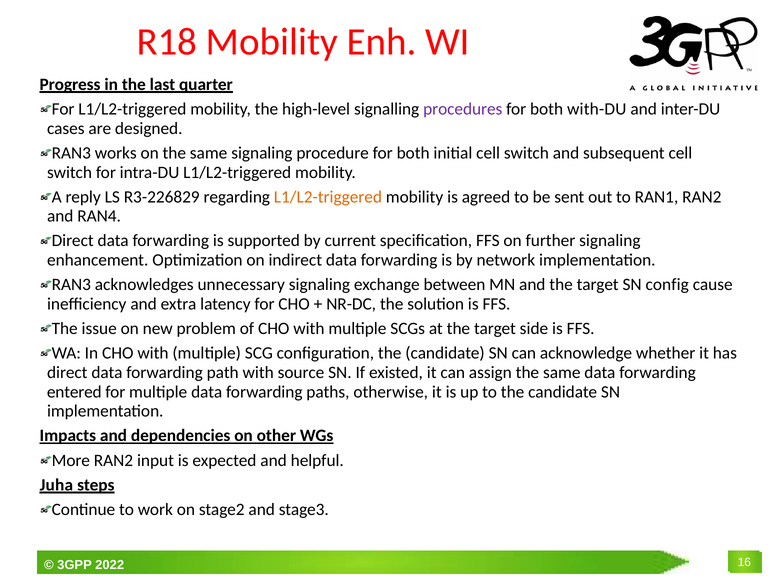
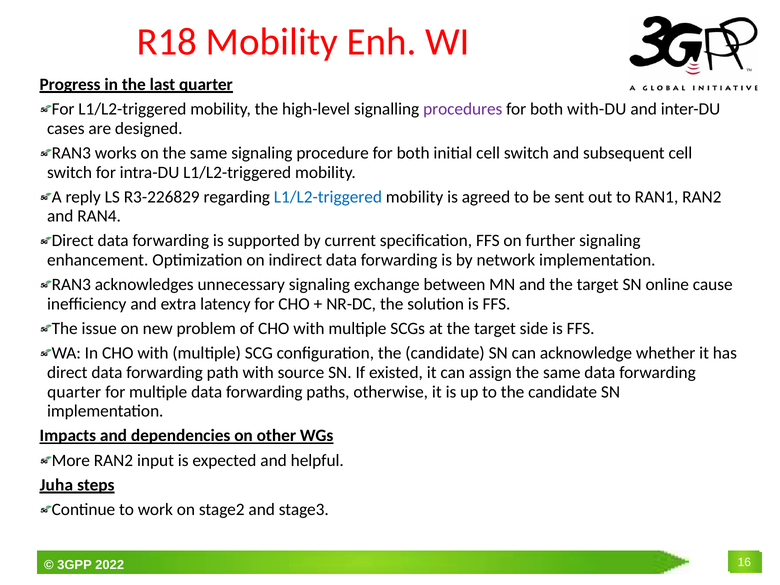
L1/L2-triggered colour: orange -> blue (328, 197)
config: config -> online (667, 285)
entered: entered -> quarter (74, 392)
